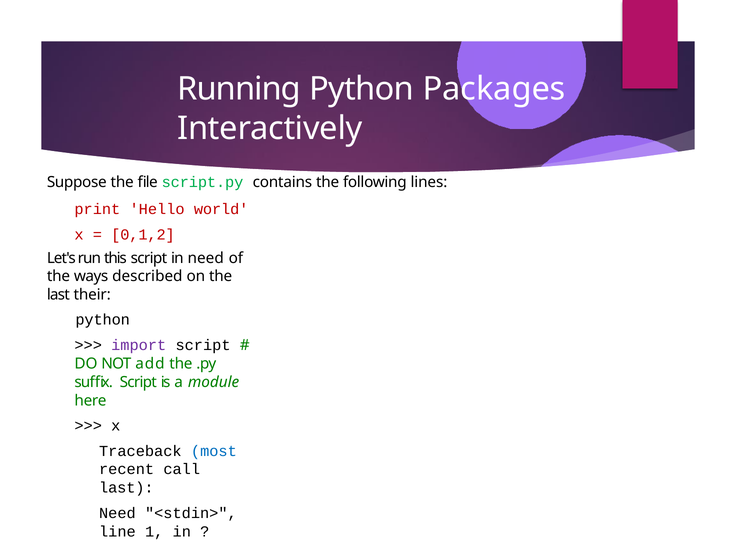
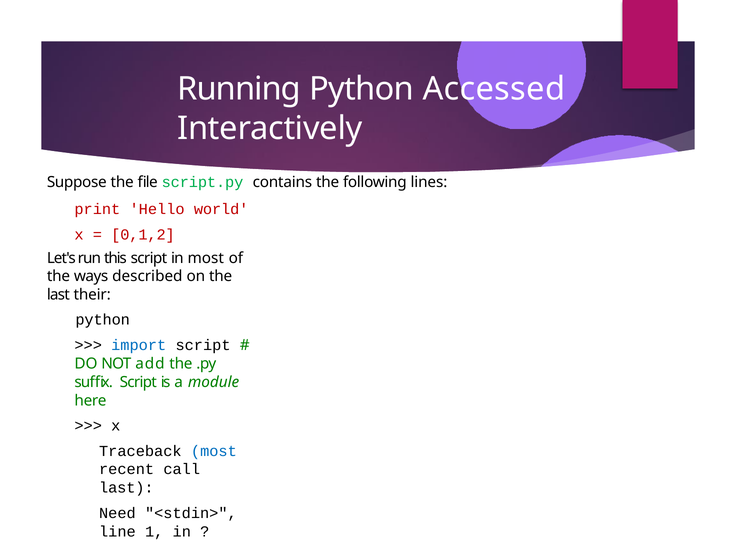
Packages: Packages -> Accessed (494, 89)
in need: need -> most (206, 258)
import colour: purple -> blue (139, 346)
